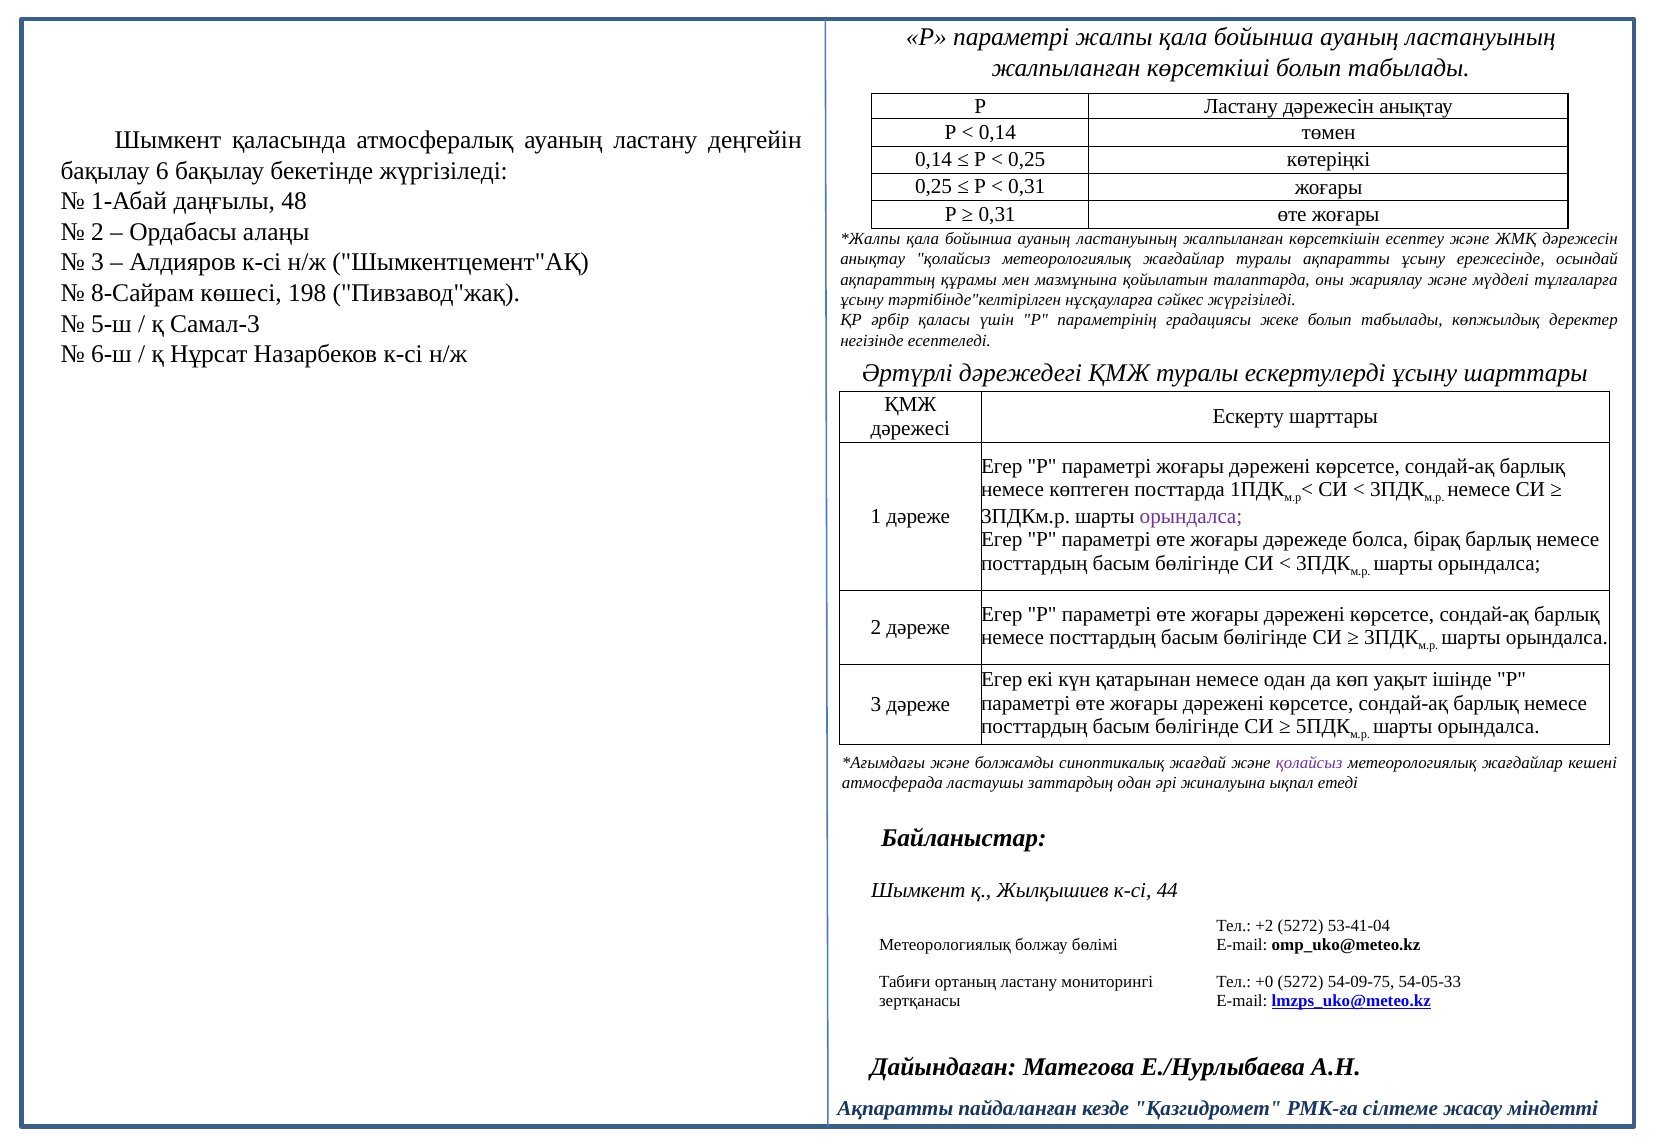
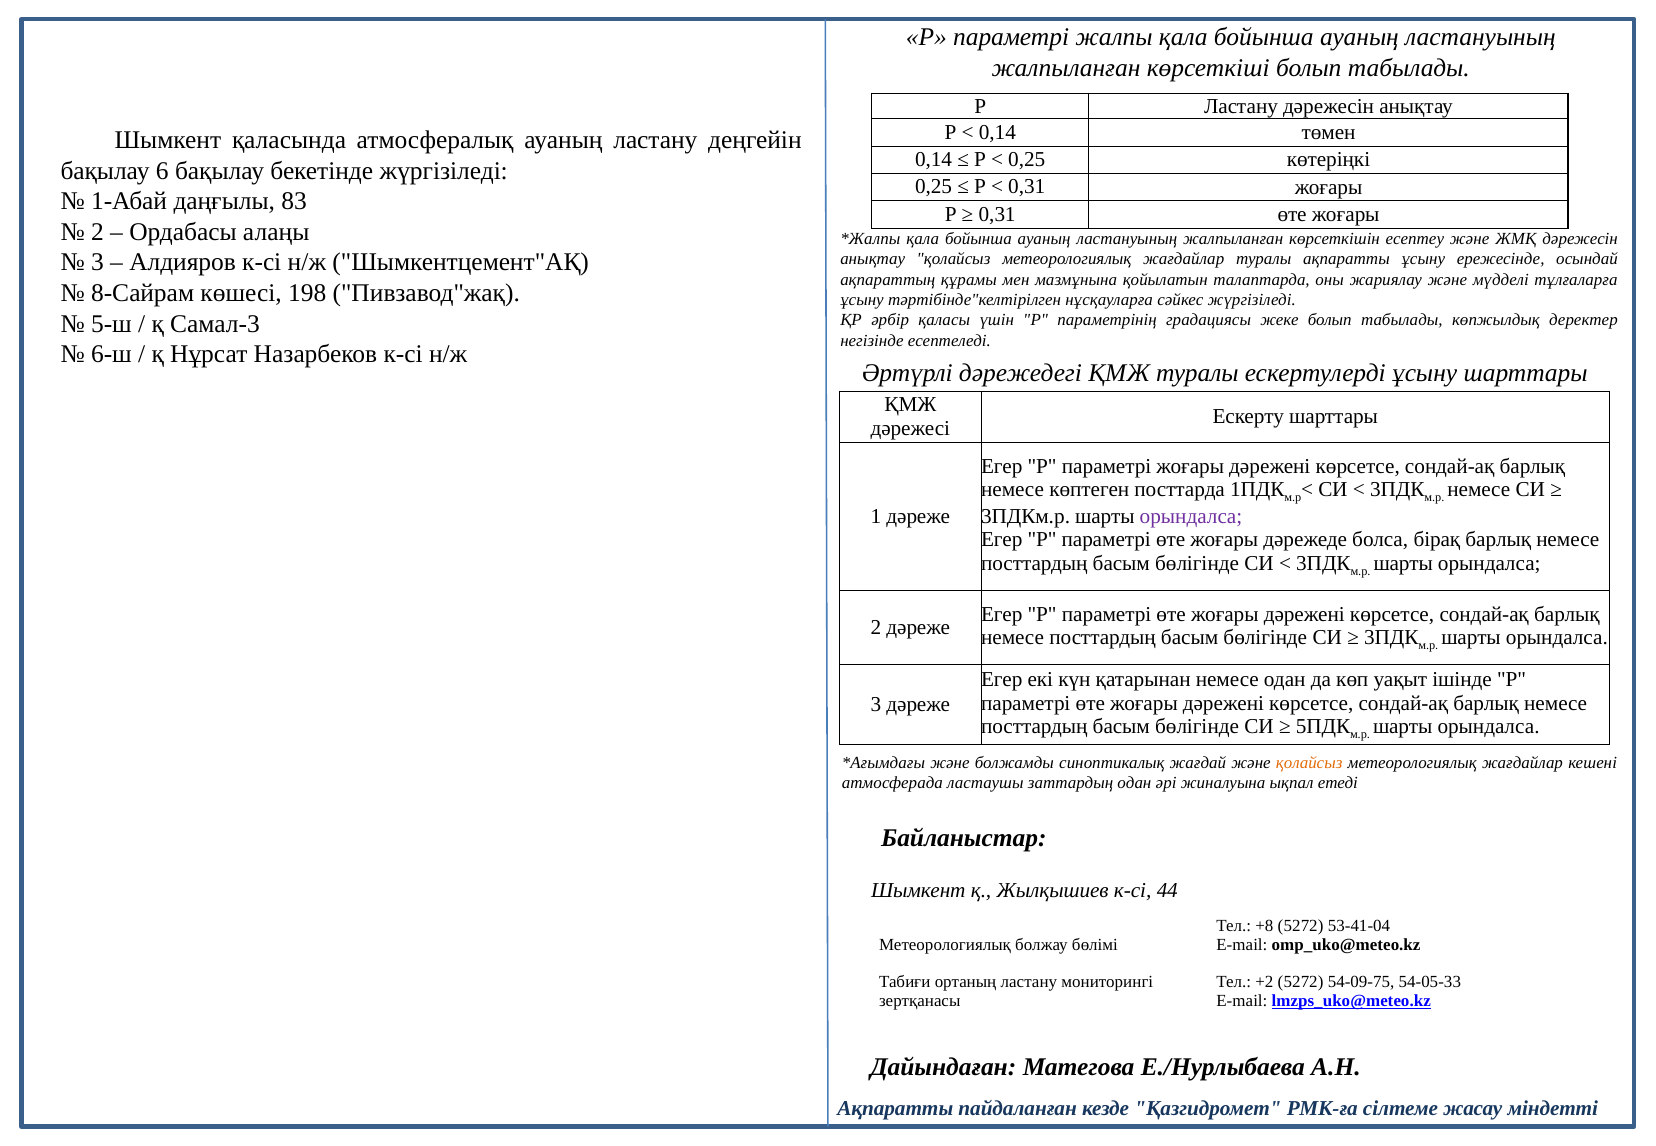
48: 48 -> 83 (294, 201)
қолайсыз colour: purple -> orange (1309, 763)
+2: +2 -> +8 (1264, 927)
+0: +0 -> +2 (1264, 983)
